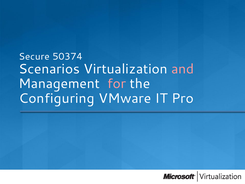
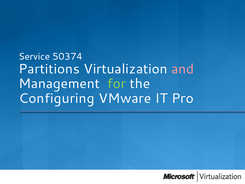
Secure: Secure -> Service (34, 56)
Scenarios: Scenarios -> Partitions (49, 69)
for colour: pink -> light green (117, 84)
